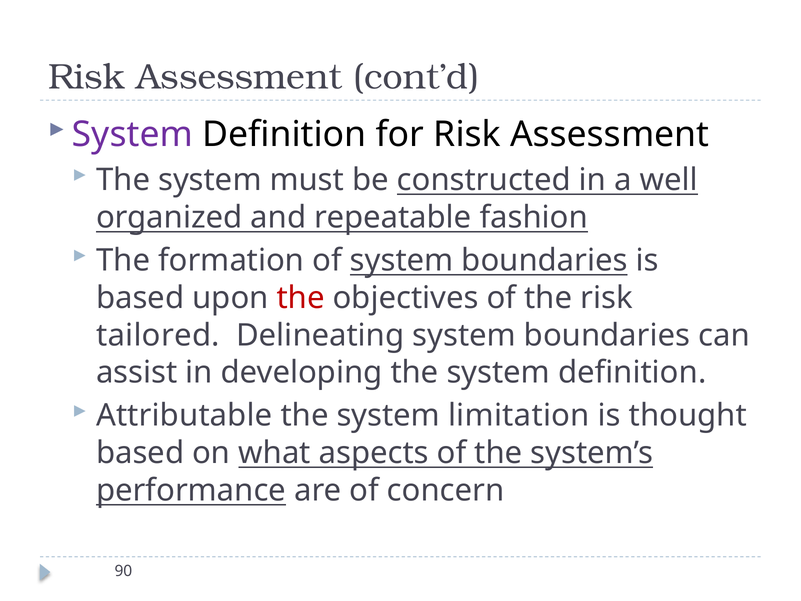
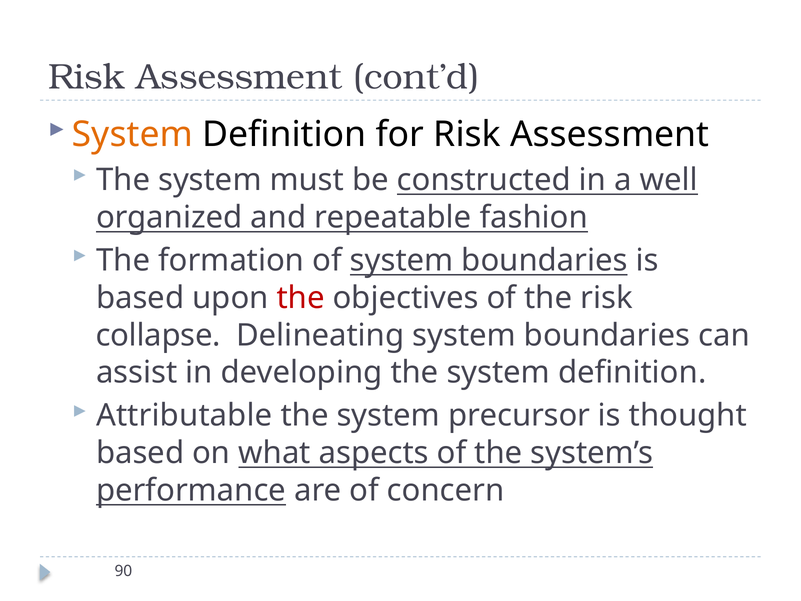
System colour: purple -> orange (132, 135)
tailored: tailored -> collapse (158, 335)
limitation: limitation -> precursor (519, 415)
